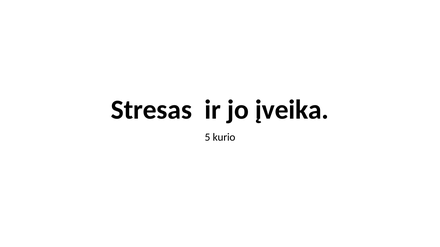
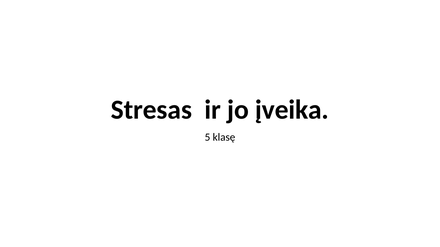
kurio: kurio -> klasę (224, 138)
